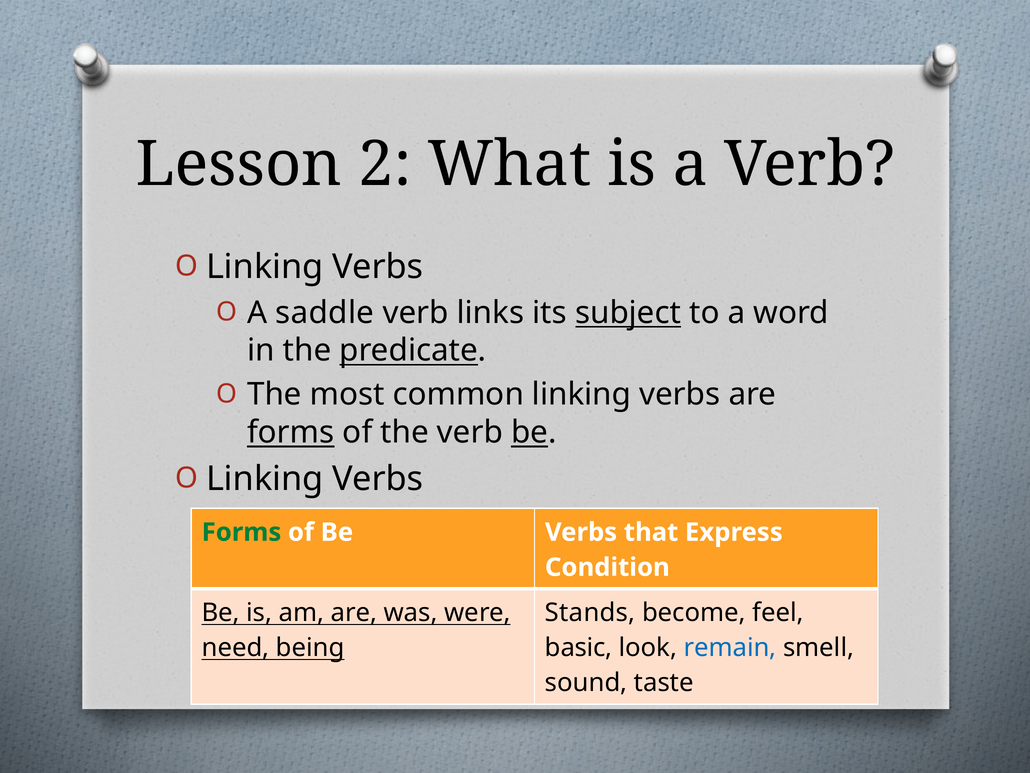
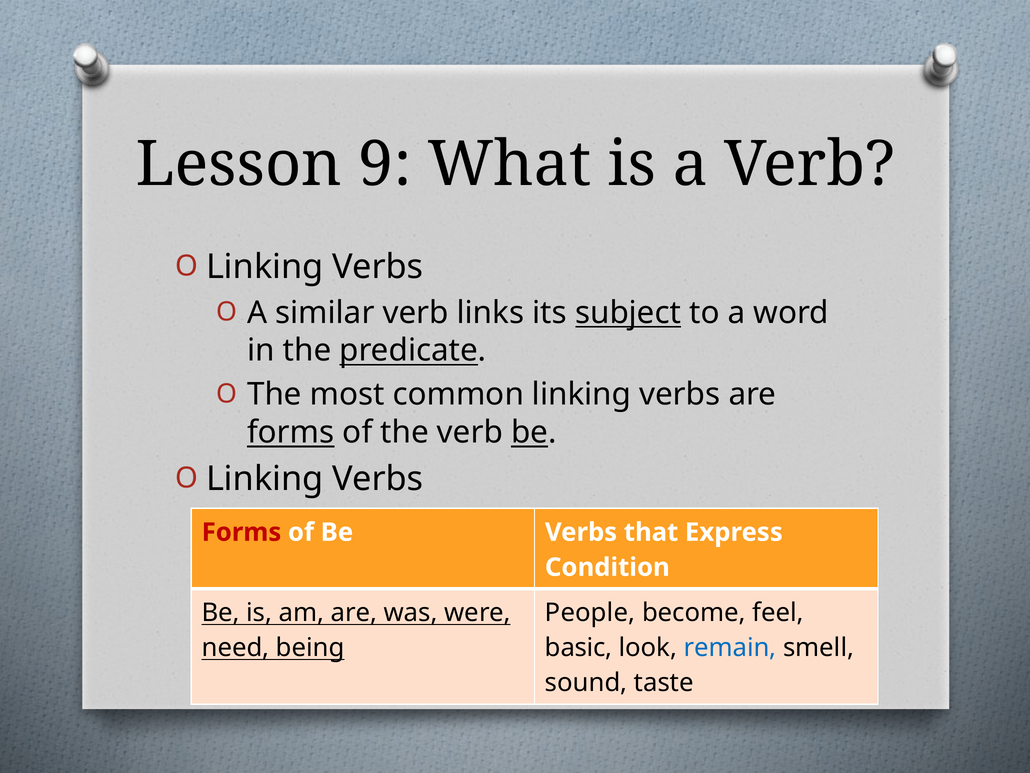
2: 2 -> 9 (385, 164)
saddle: saddle -> similar (325, 312)
Forms colour: green -> red (241, 532)
Stands: Stands -> People (590, 612)
